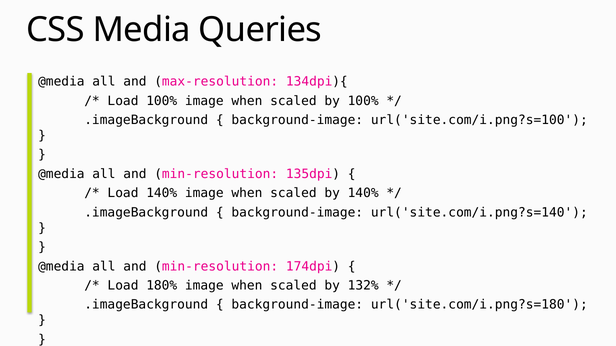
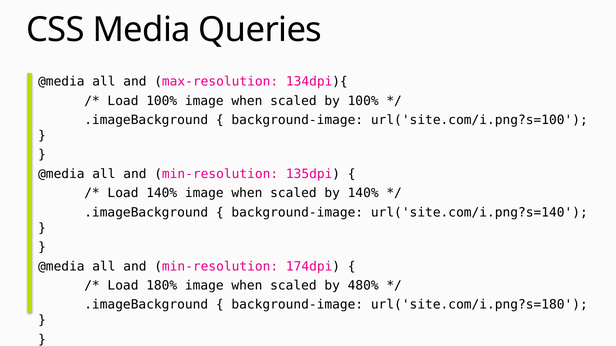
132%: 132% -> 480% (363, 286)
